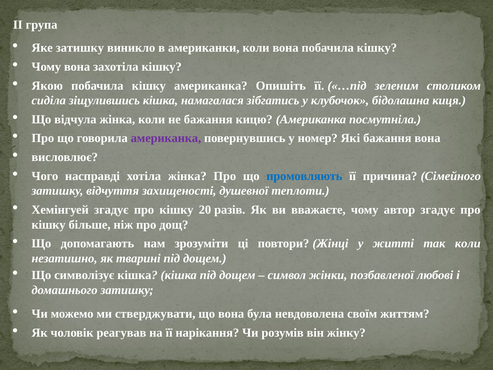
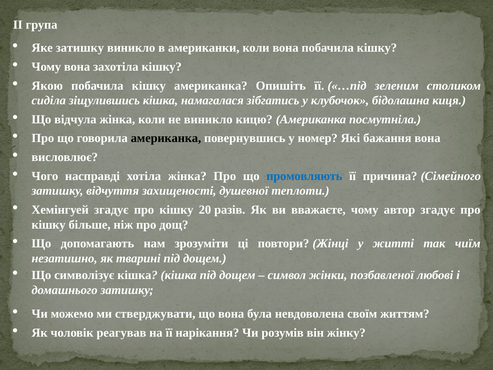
не бажання: бажання -> виникло (208, 119)
американка colour: purple -> black (166, 138)
так коли: коли -> чиїм (468, 243)
